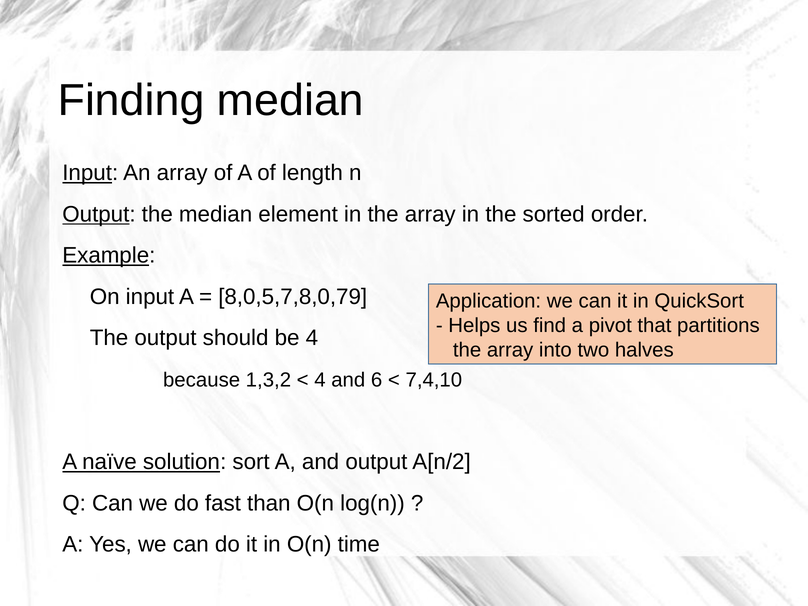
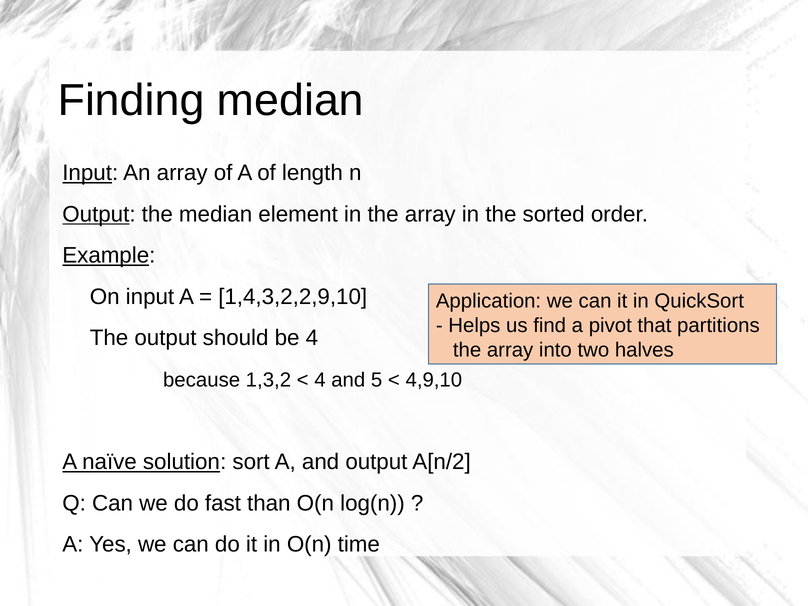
8,0,5,7,8,0,79: 8,0,5,7,8,0,79 -> 1,4,3,2,2,9,10 (293, 297)
6: 6 -> 5 (377, 380)
7,4,10: 7,4,10 -> 4,9,10 (434, 380)
